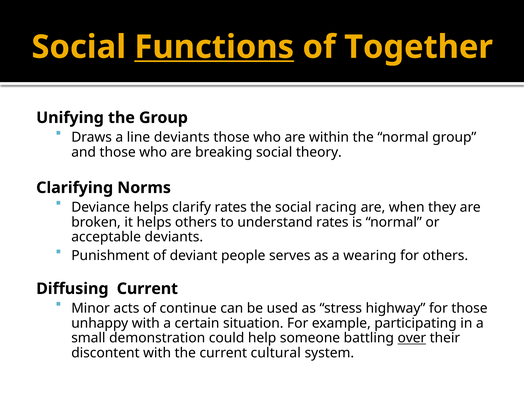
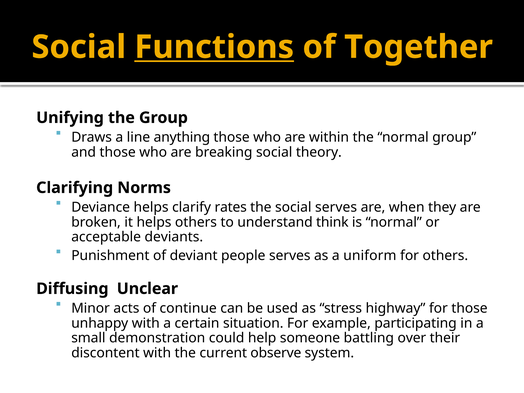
line deviants: deviants -> anything (182, 137)
social racing: racing -> serves (336, 207)
understand rates: rates -> think (332, 222)
wearing: wearing -> uniform (370, 256)
Diffusing Current: Current -> Unclear (147, 289)
over underline: present -> none (412, 338)
cultural: cultural -> observe (276, 353)
